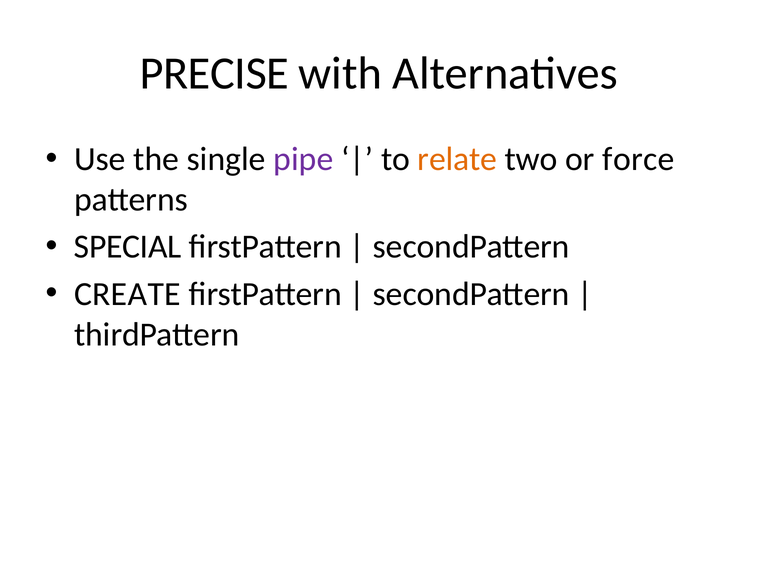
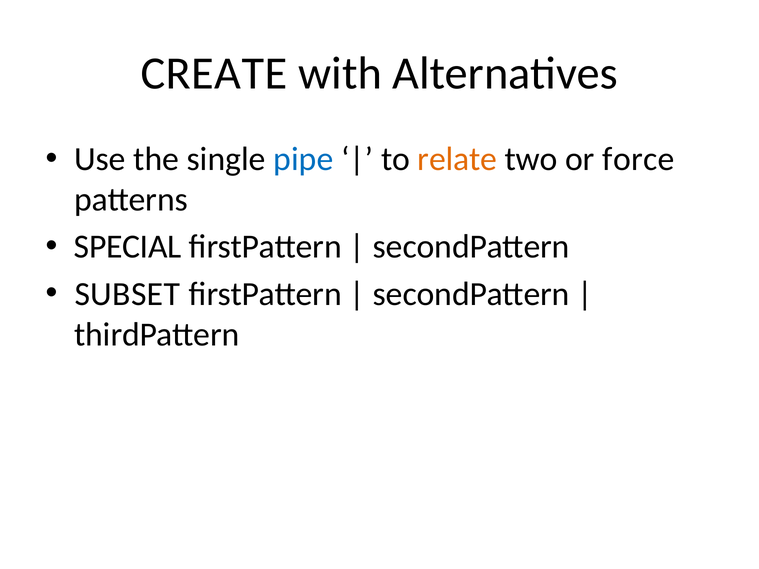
PRECISE: PRECISE -> CREATE (214, 73)
pipe colour: purple -> blue (303, 159)
CREATE: CREATE -> SUBSET (127, 294)
